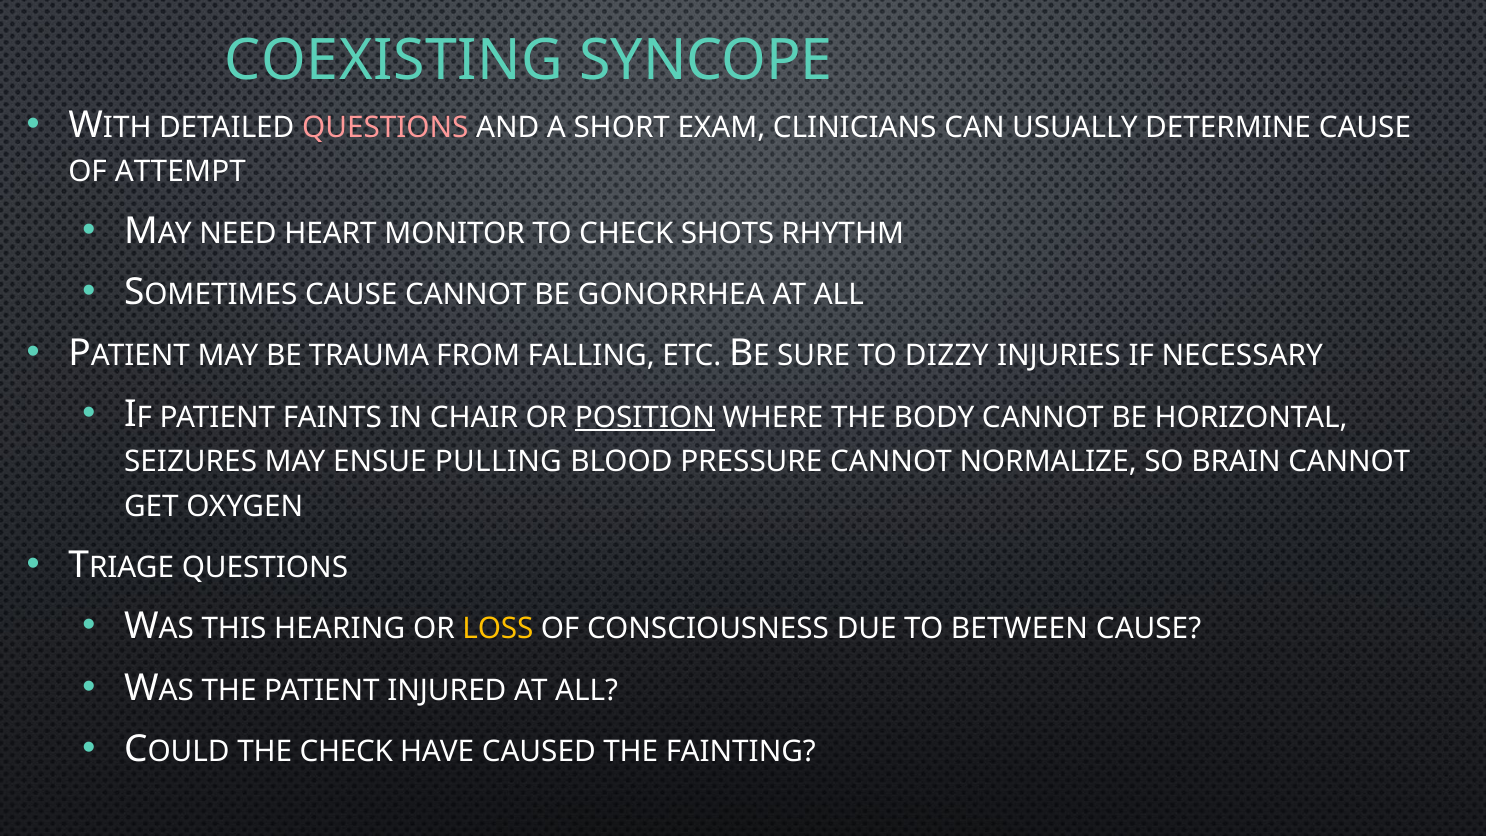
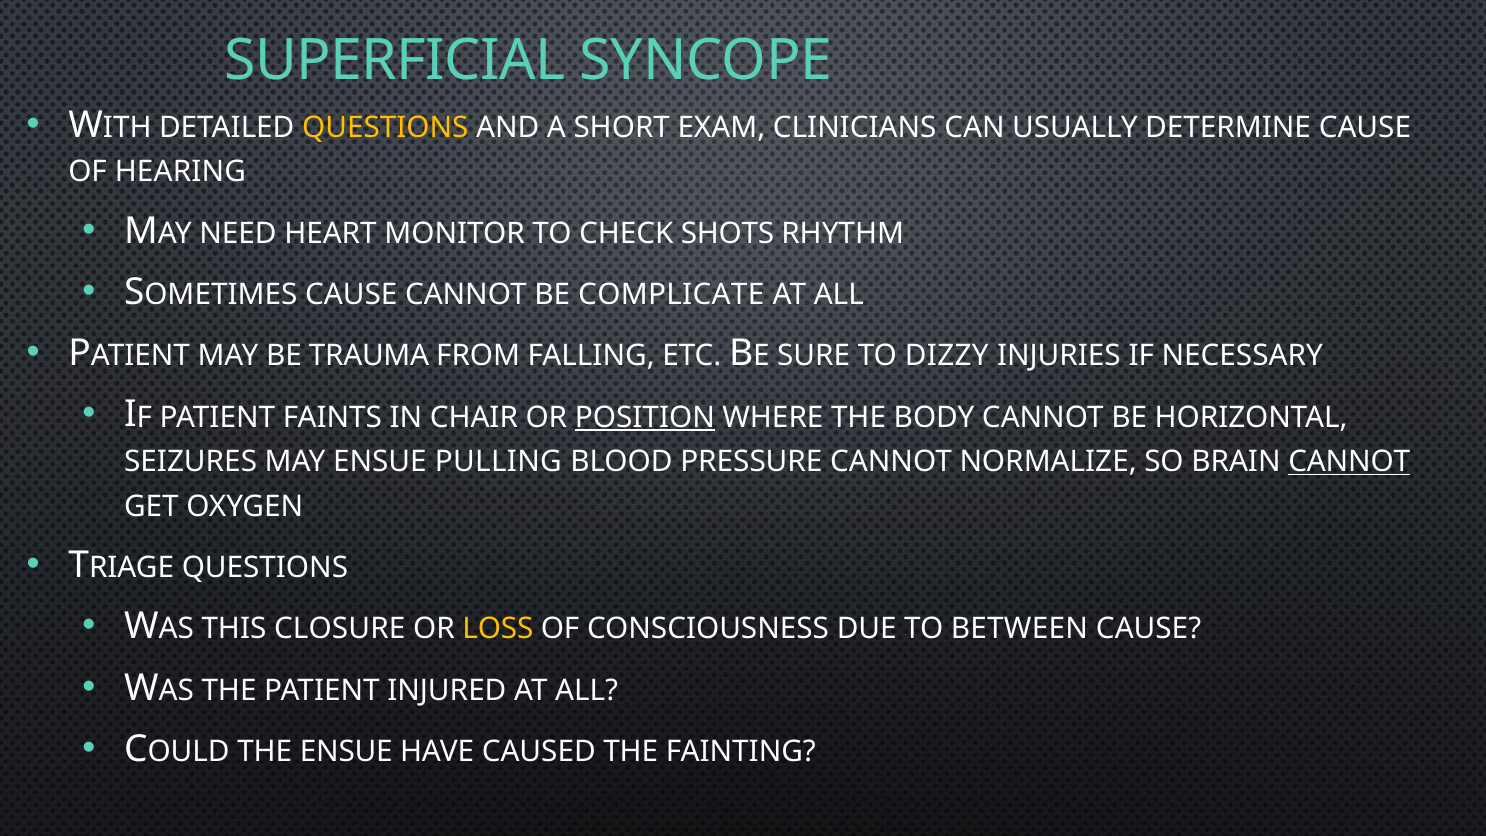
COEXISTING: COEXISTING -> SUPERFICIAL (395, 60)
QUESTIONS colour: pink -> yellow (385, 127)
ATTEMPT: ATTEMPT -> HEARING (180, 172)
GONORRHEA: GONORRHEA -> COMPLICATE (671, 295)
CANNOT underline: none -> present (1349, 462)
HEARING: HEARING -> CLOSURE (340, 629)
THE CHECK: CHECK -> ENSUE (346, 751)
